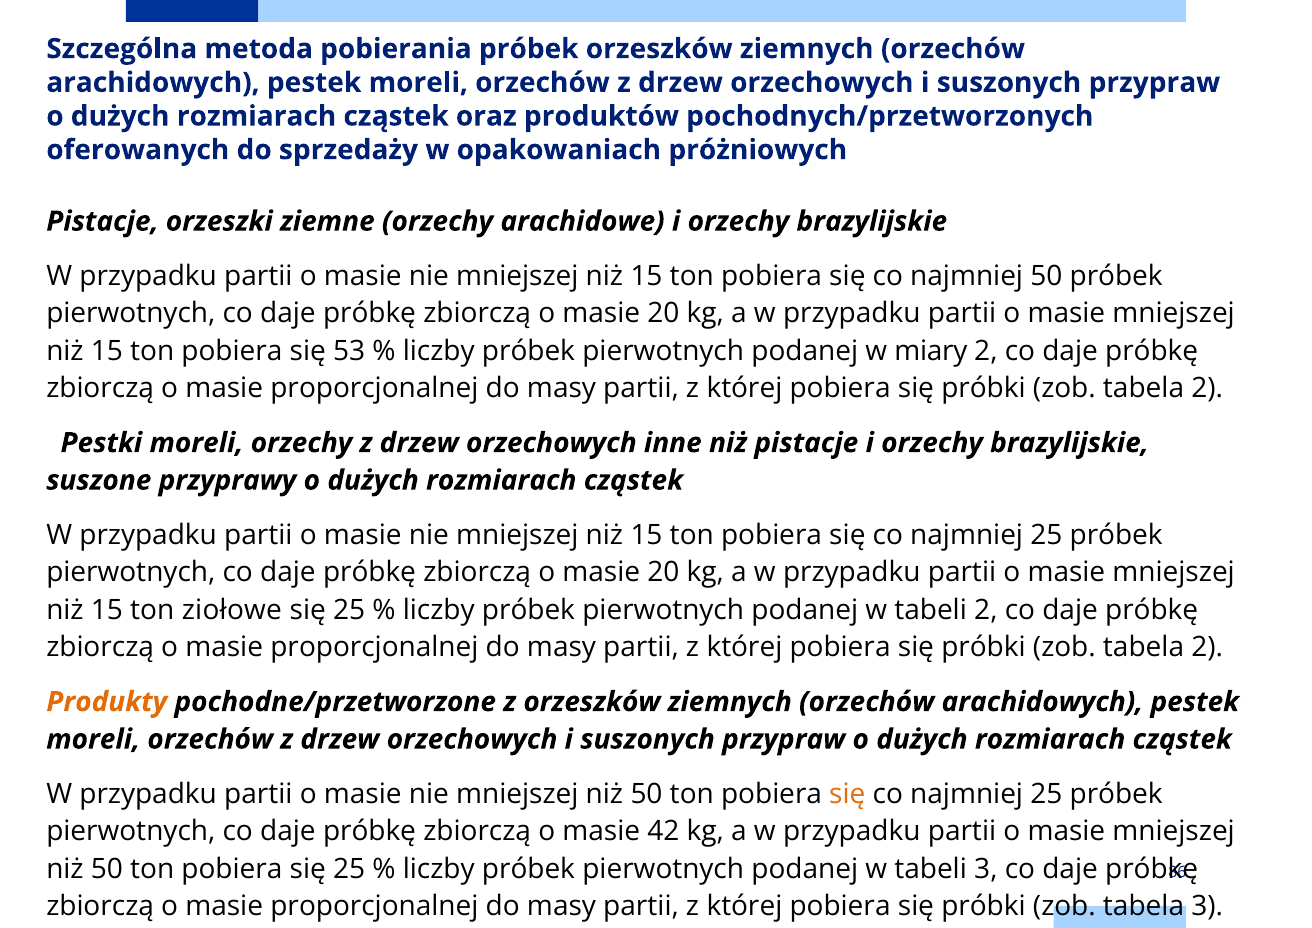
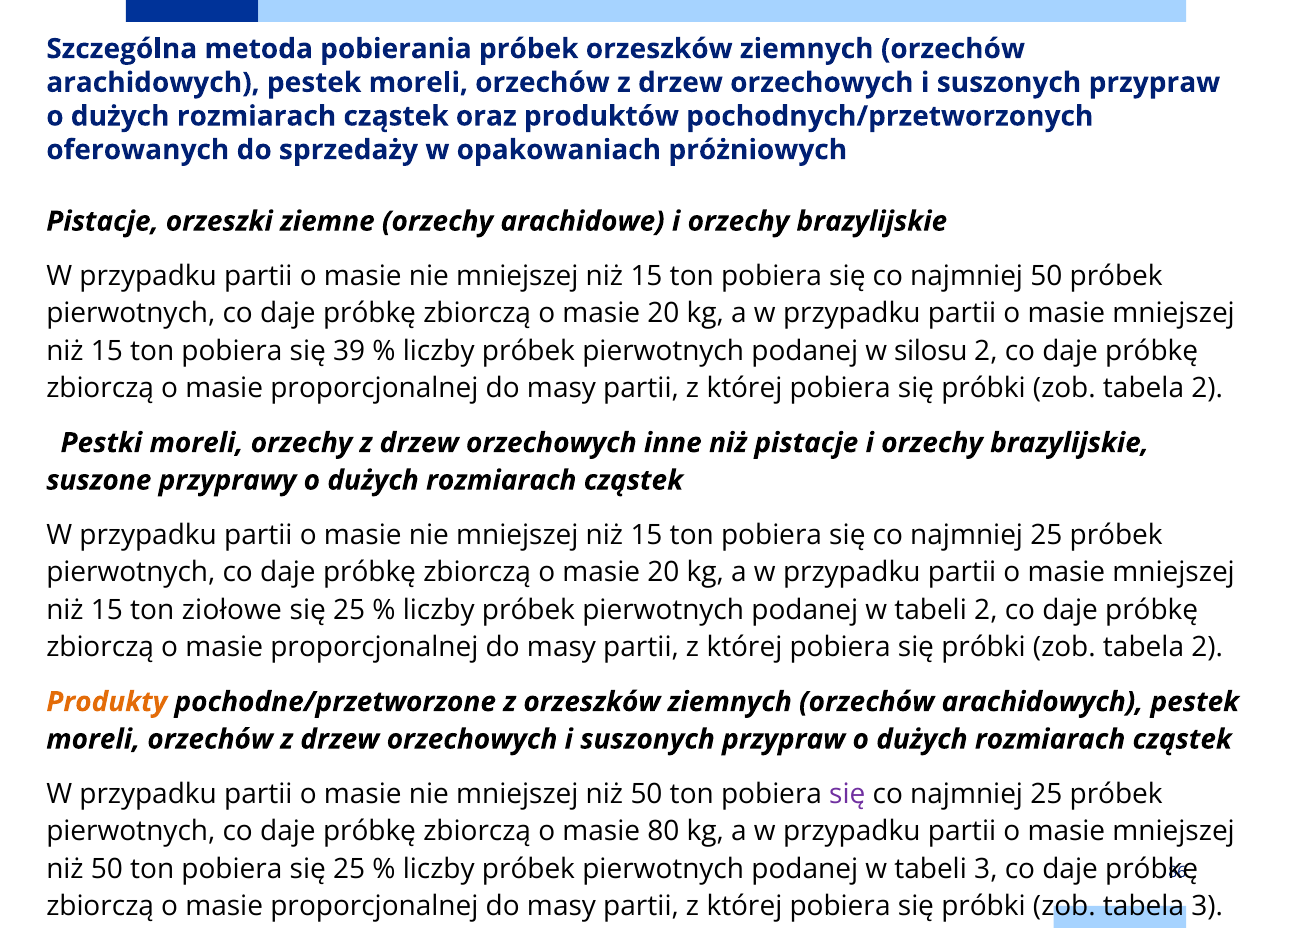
53: 53 -> 39 (349, 351)
miary: miary -> silosu (931, 351)
się colour: orange -> purple (847, 794)
42: 42 -> 80 (663, 831)
